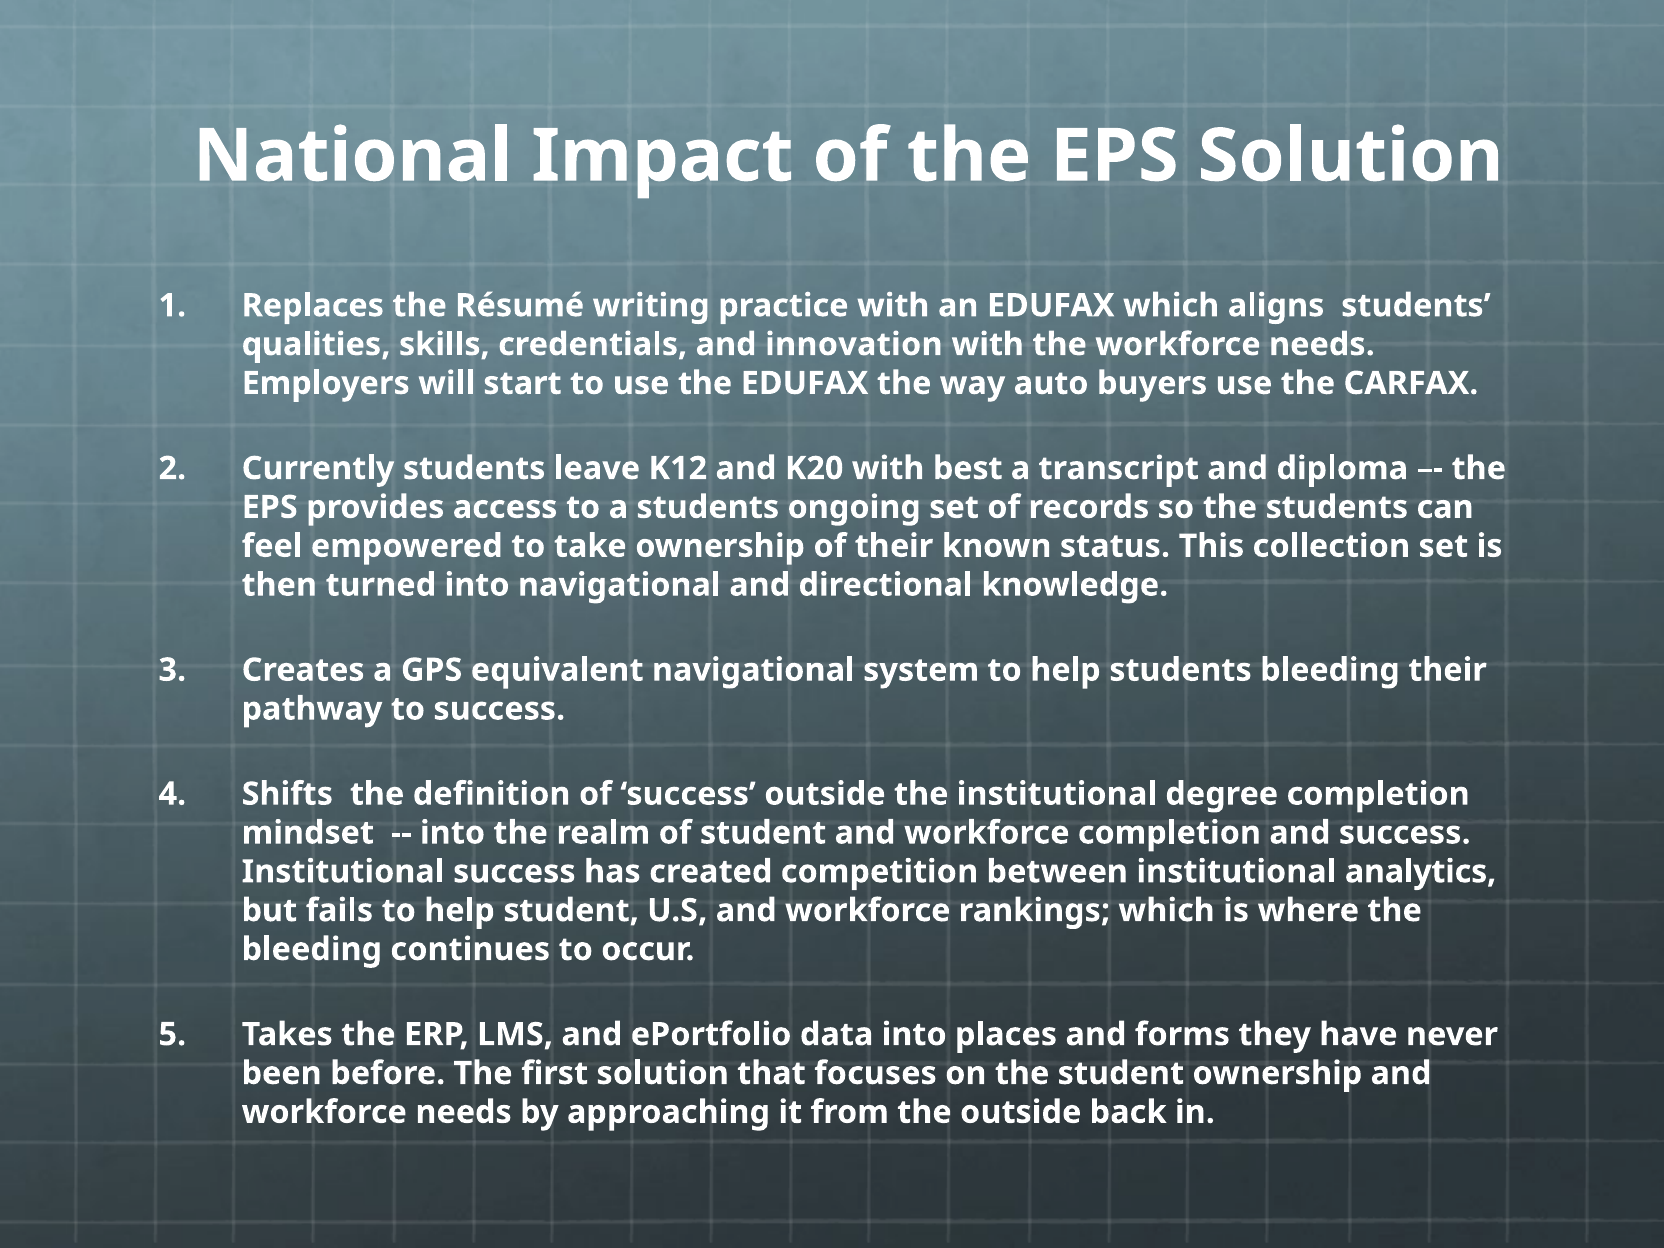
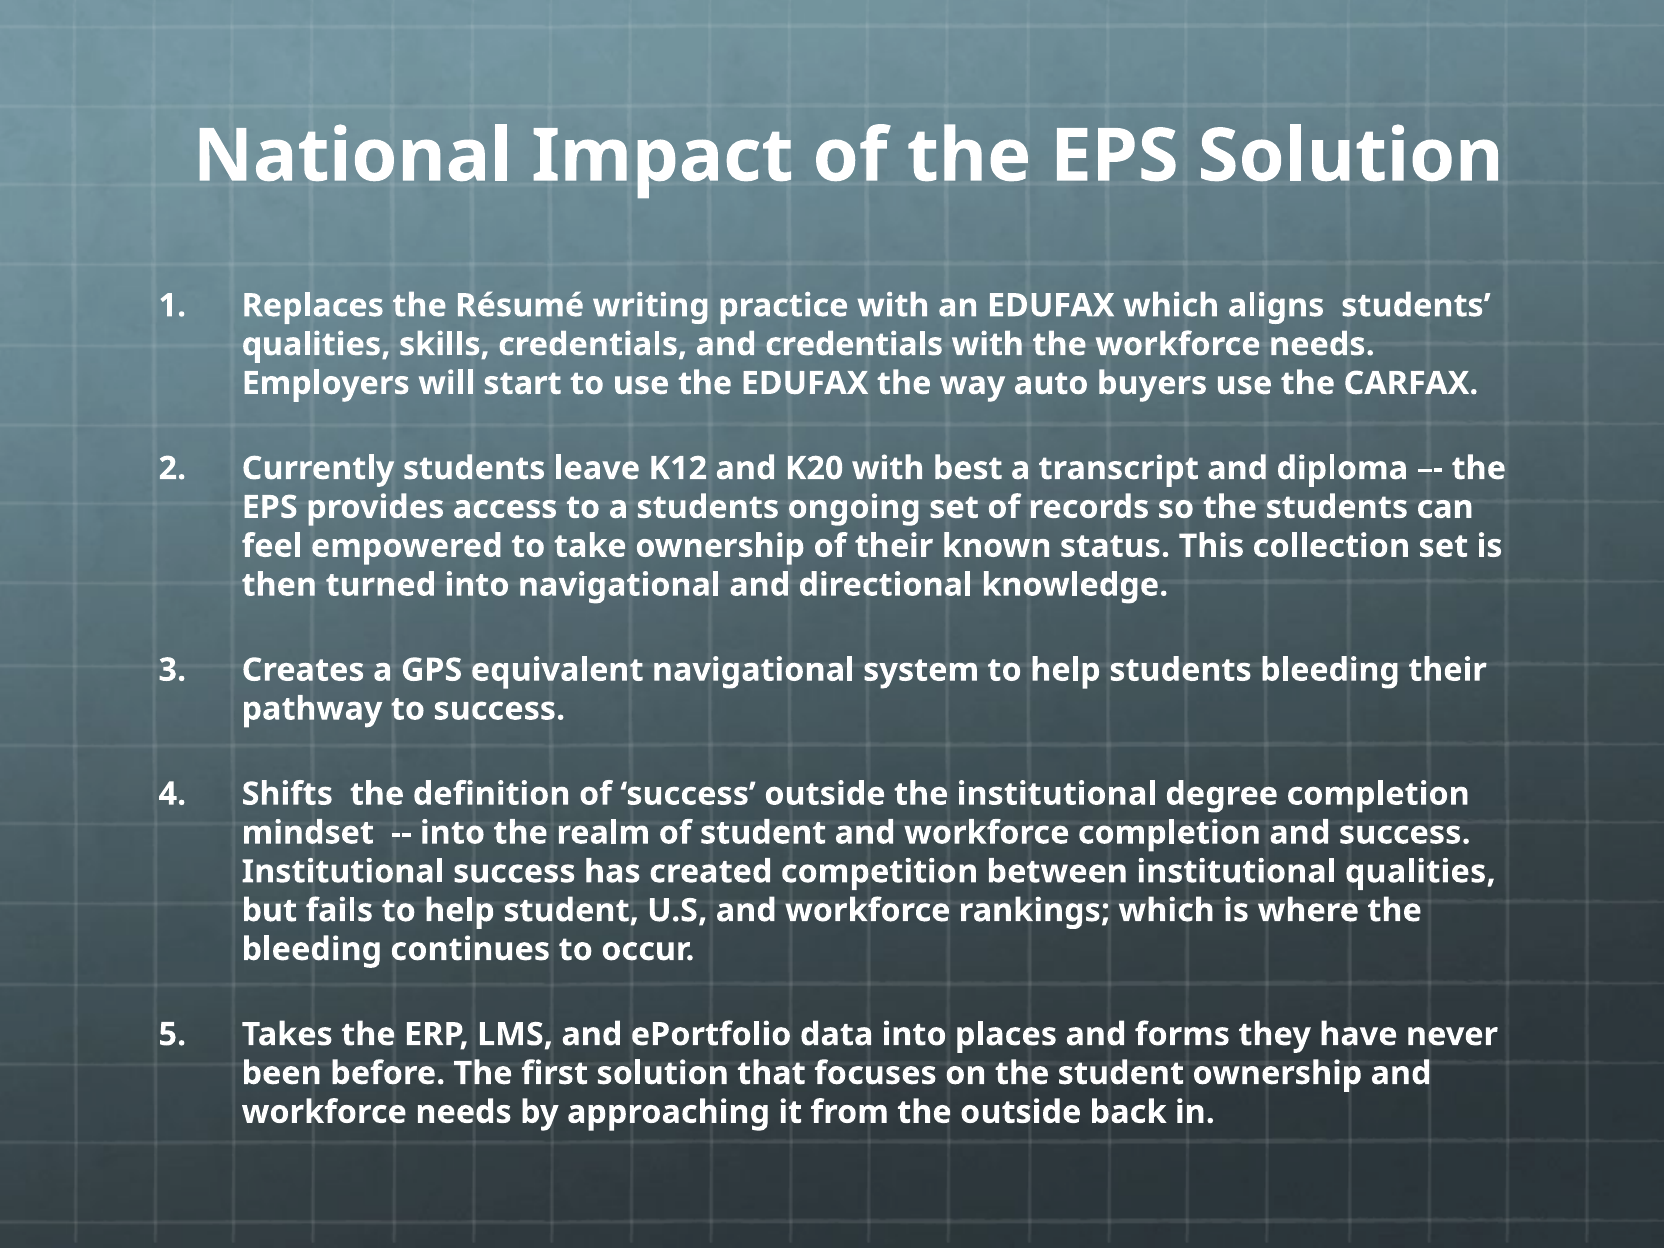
and innovation: innovation -> credentials (854, 344)
institutional analytics: analytics -> qualities (1420, 872)
